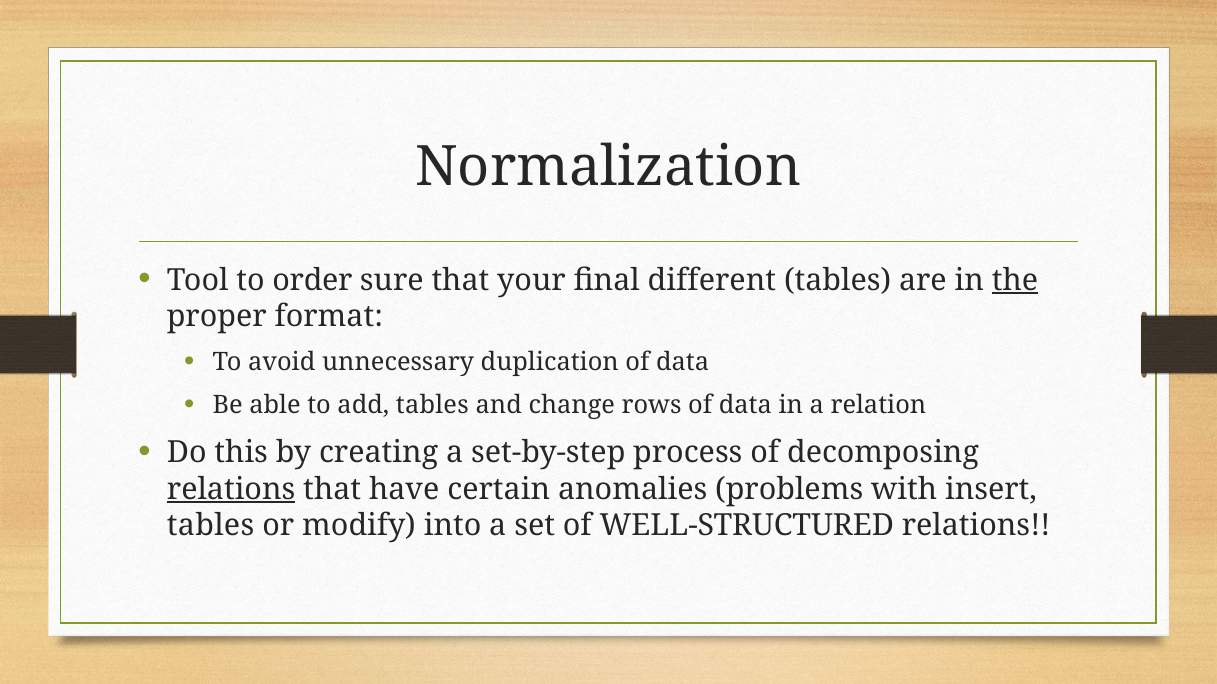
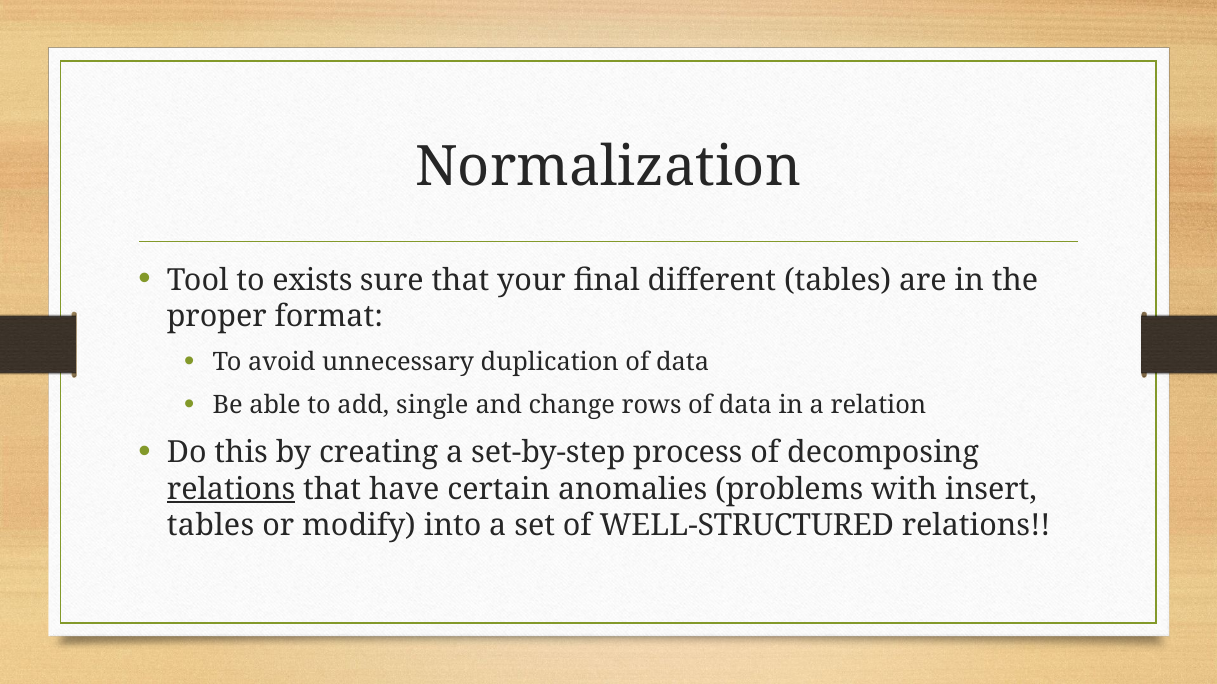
order: order -> exists (312, 280)
the underline: present -> none (1015, 280)
add tables: tables -> single (432, 406)
